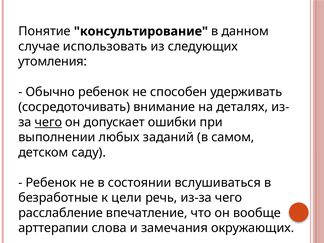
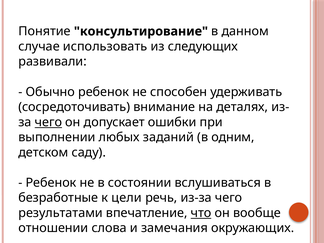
утомления: утомления -> развивали (53, 62)
самом: самом -> одним (233, 137)
расслабление: расслабление -> результатами (61, 213)
что underline: none -> present (201, 213)
арттерапии: арттерапии -> отношении (53, 228)
